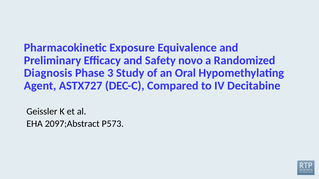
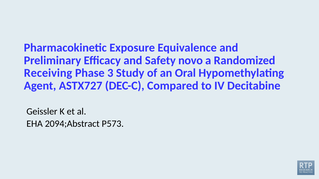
Diagnosis: Diagnosis -> Receiving (48, 73)
2097;Abstract: 2097;Abstract -> 2094;Abstract (72, 124)
